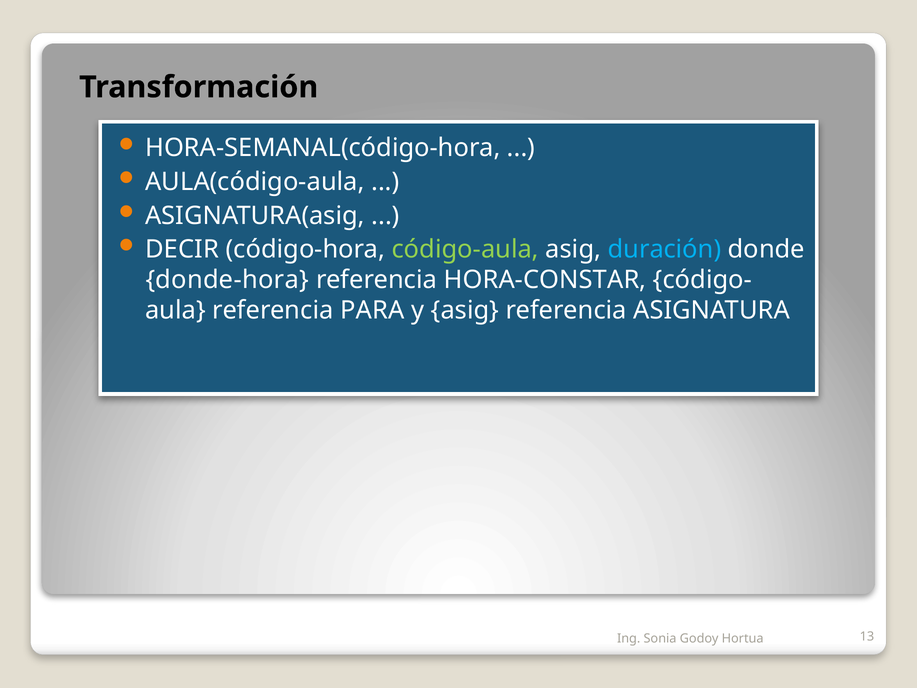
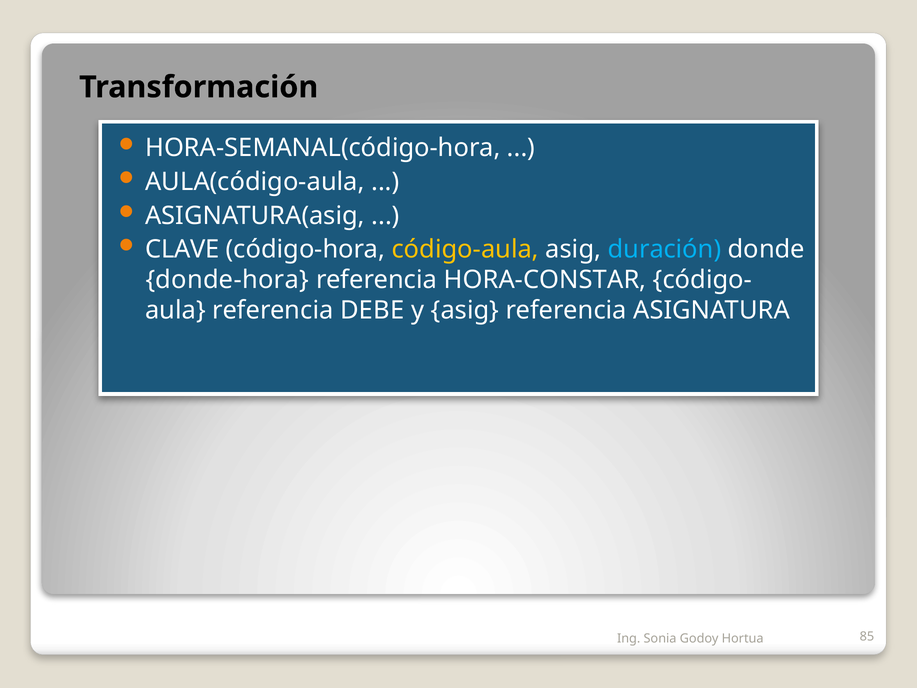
DECIR: DECIR -> CLAVE (182, 249)
código-aula colour: light green -> yellow (465, 249)
PARA: PARA -> DEBE (372, 310)
13: 13 -> 85 (867, 636)
